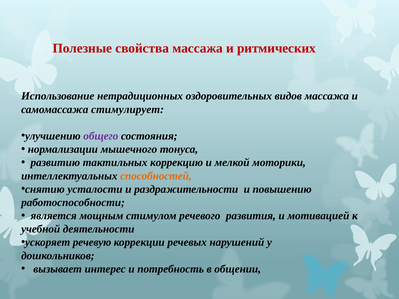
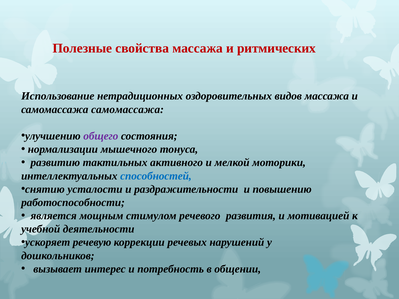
самомассажа стимулирует: стимулирует -> самомассажа (127, 109)
коррекцию: коррекцию -> активного (177, 163)
способностей colour: orange -> blue (156, 176)
